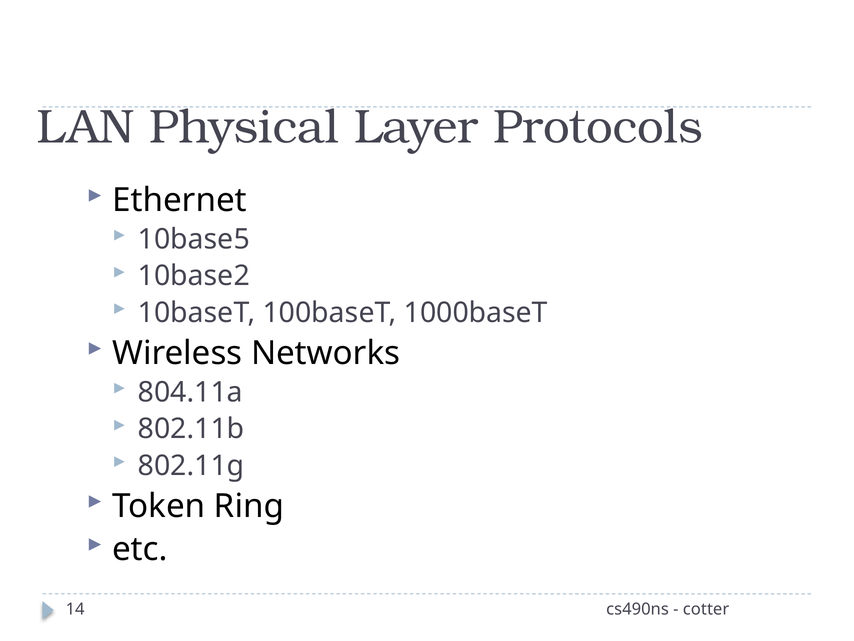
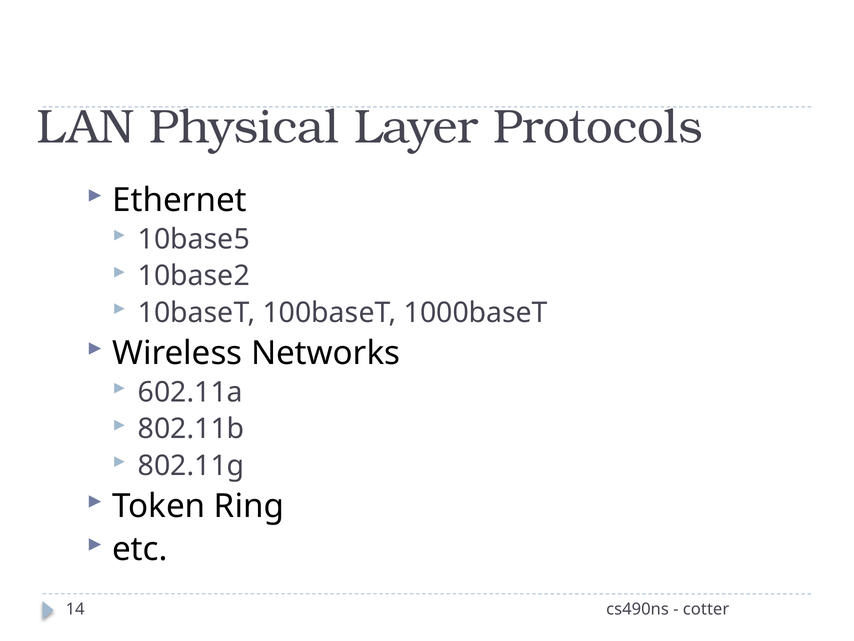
804.11a: 804.11a -> 602.11a (190, 392)
